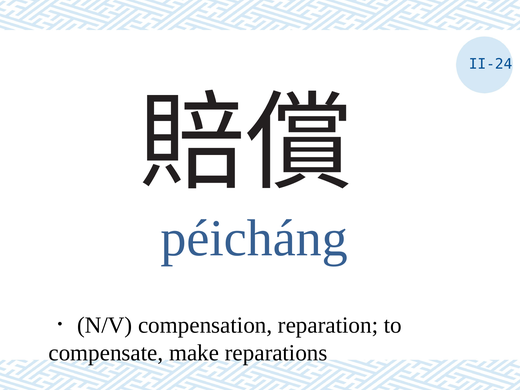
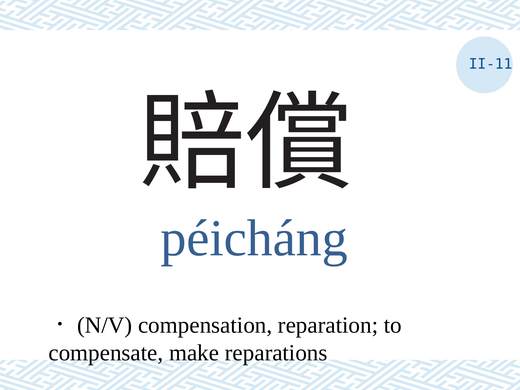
II-24: II-24 -> II-11 (491, 64)
